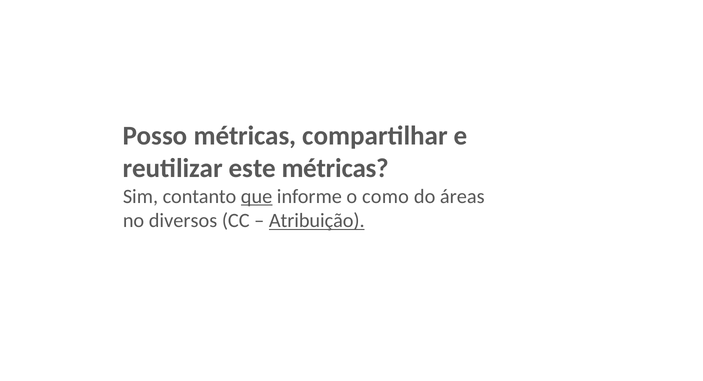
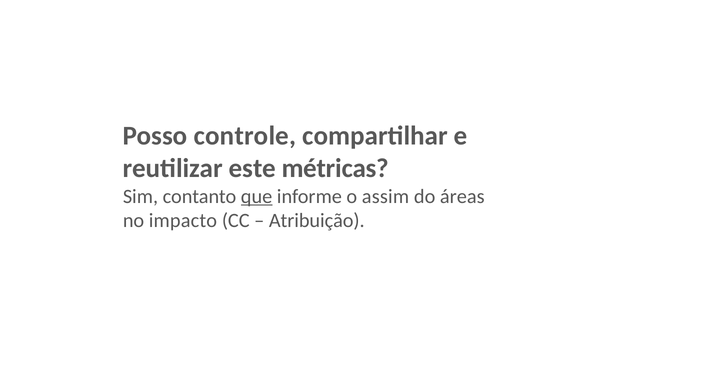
Posso métricas: métricas -> controle (245, 136)
como: como -> assim (385, 196)
diversos: diversos -> impacto (183, 221)
Atribuição underline: present -> none (317, 221)
